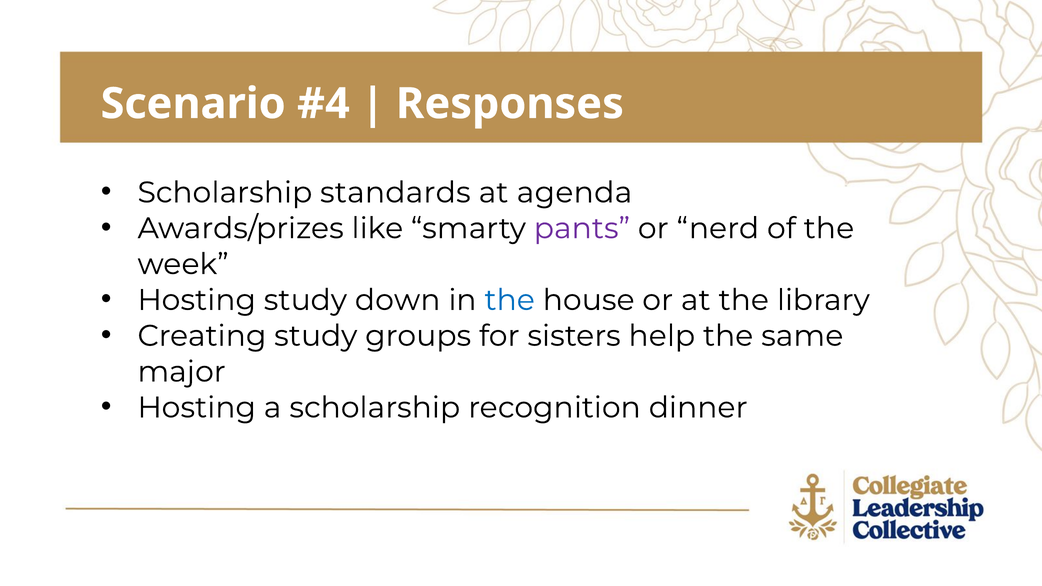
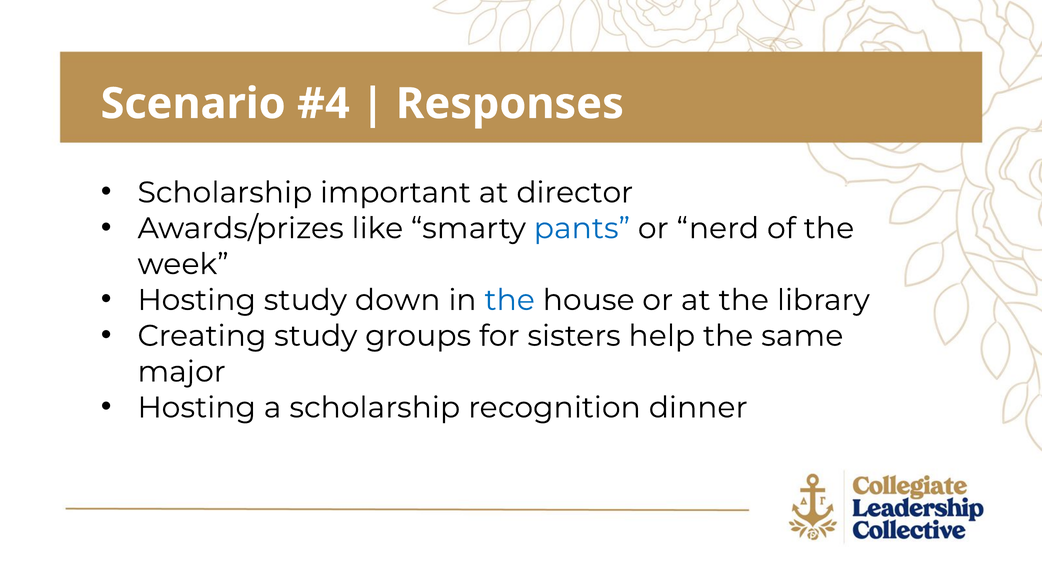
standards: standards -> important (396, 193)
agenda: agenda -> director (575, 193)
pants colour: purple -> blue (582, 228)
